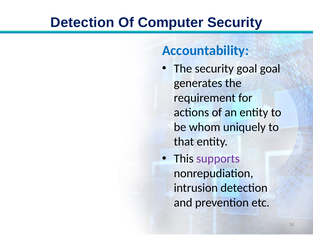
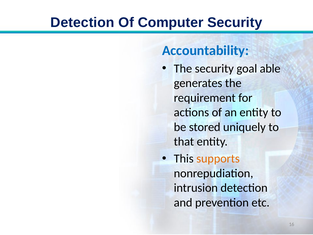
goal goal: goal -> able (270, 68)
whom: whom -> stored (205, 127)
supports colour: purple -> orange (218, 159)
